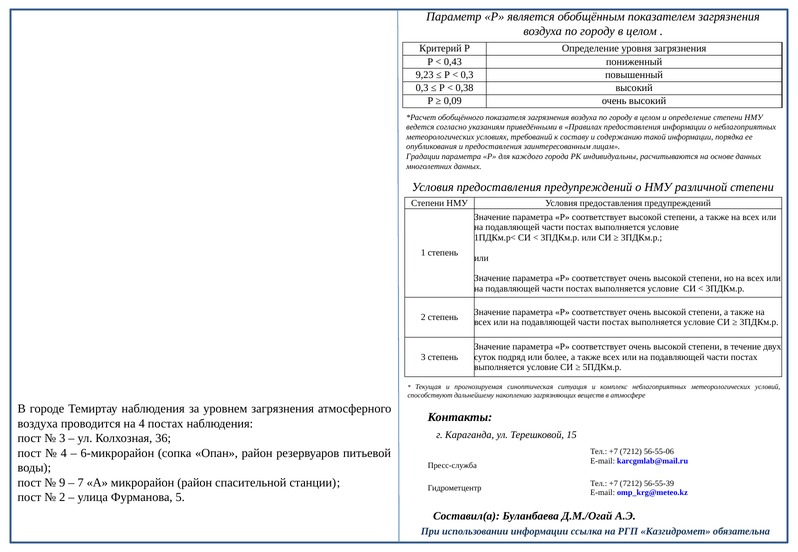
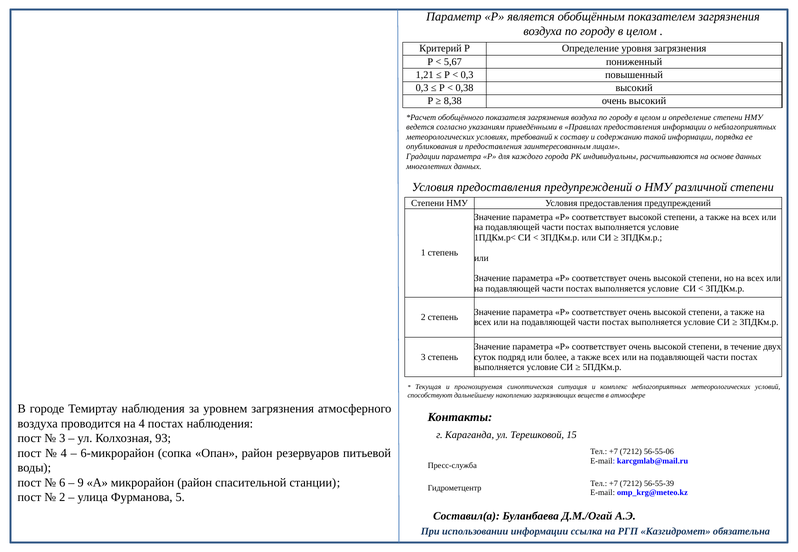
0,43: 0,43 -> 5,67 (453, 62)
9,23: 9,23 -> 1,21 (425, 75)
0,09: 0,09 -> 8,38 (453, 101)
36: 36 -> 93 (163, 439)
9: 9 -> 6 (62, 483)
7: 7 -> 9 (81, 483)
